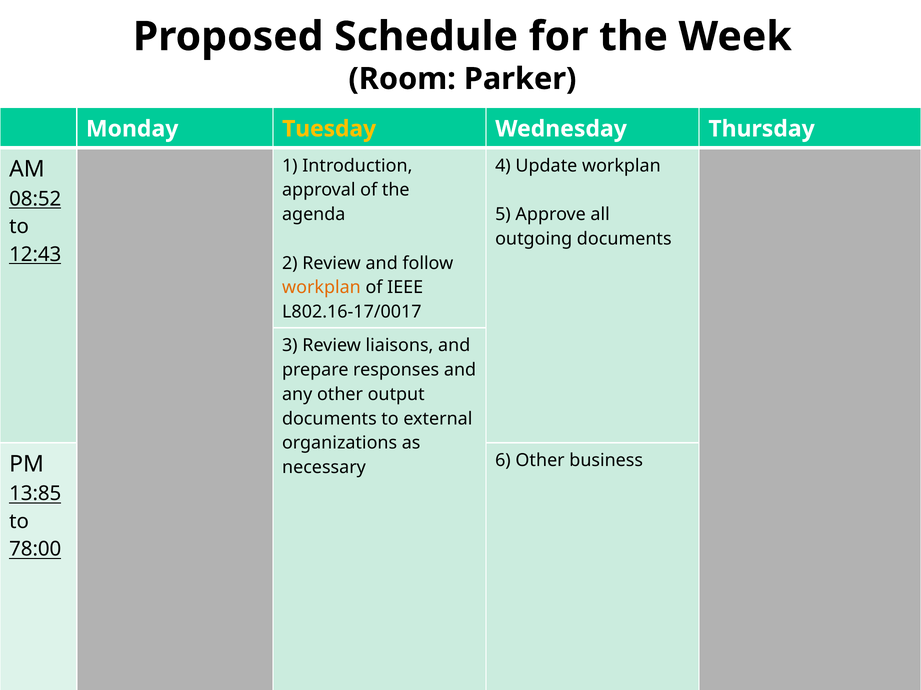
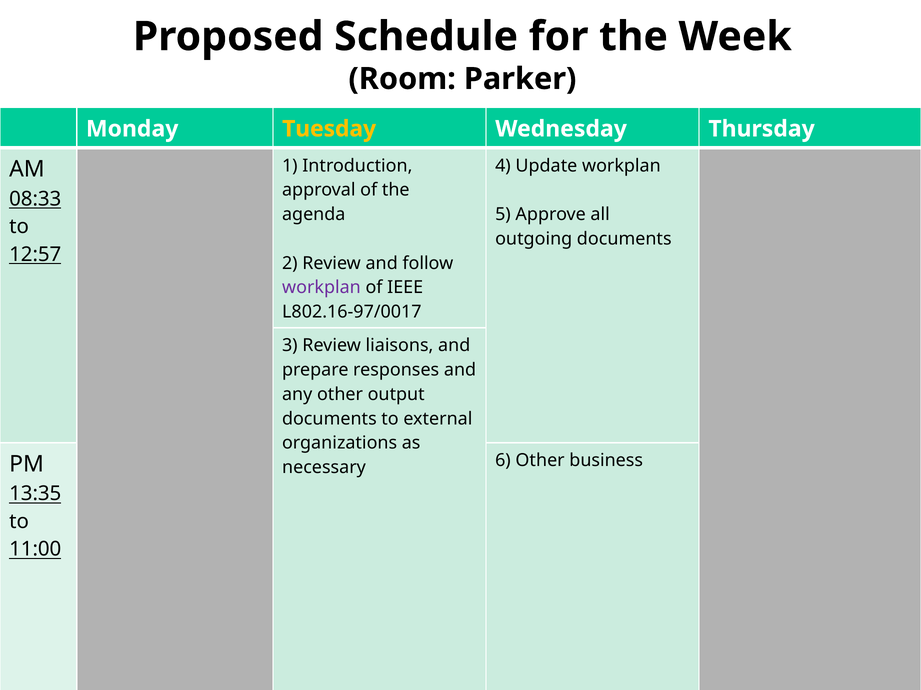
08:52: 08:52 -> 08:33 (35, 199)
12:43: 12:43 -> 12:57 (35, 255)
workplan colour: orange -> purple (321, 288)
L802.16-17/0017: L802.16-17/0017 -> L802.16-97/0017 (352, 312)
13:85: 13:85 -> 13:35 (35, 494)
78:00: 78:00 -> 11:00 (35, 550)
